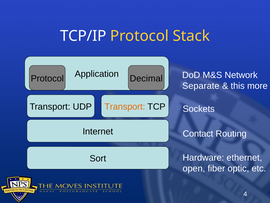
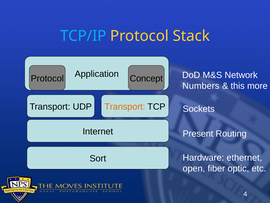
TCP/IP colour: white -> light blue (83, 36)
Decimal: Decimal -> Concept (146, 78)
Separate: Separate -> Numbers (201, 86)
Contact: Contact -> Present (198, 133)
